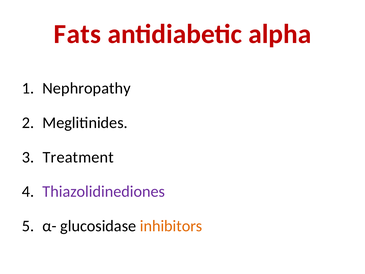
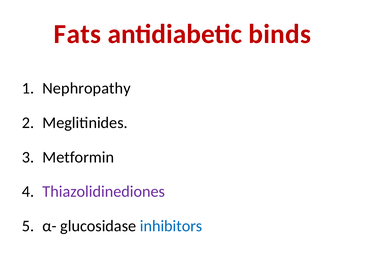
alpha: alpha -> binds (280, 34)
Treatment: Treatment -> Metformin (78, 157)
inhibitors colour: orange -> blue (171, 226)
